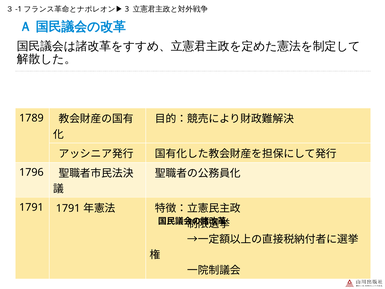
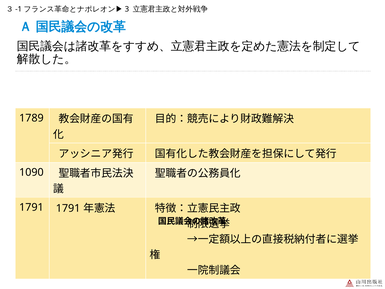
1796: 1796 -> 1090 (31, 172)
